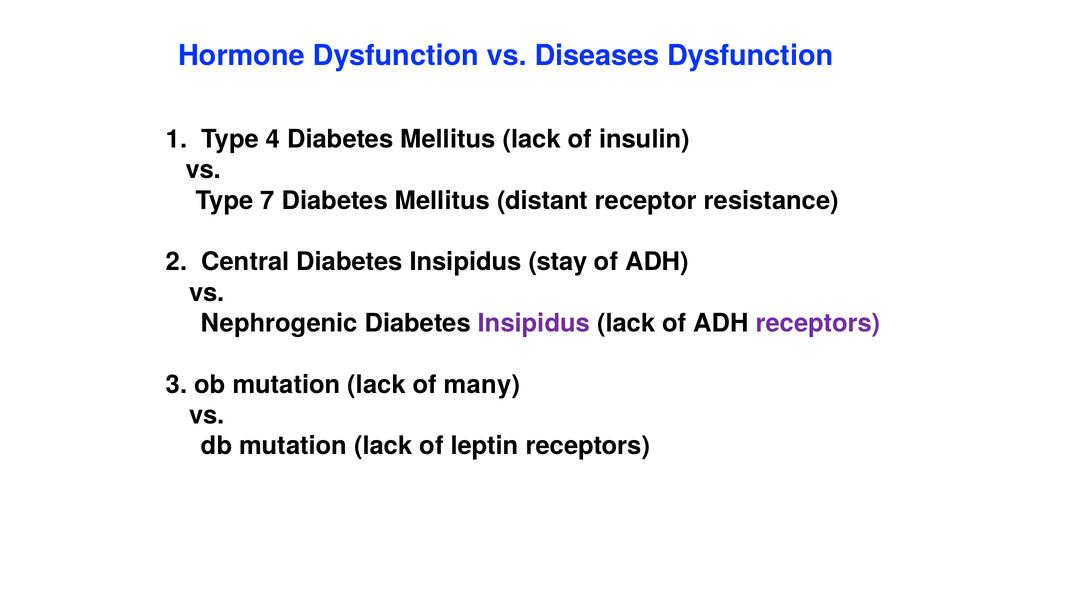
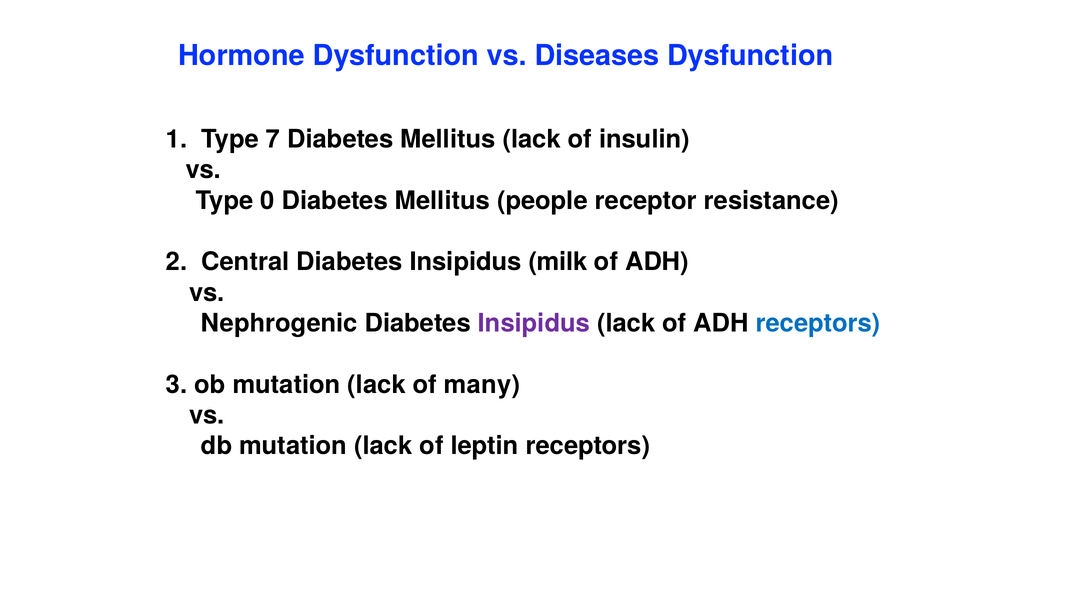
4: 4 -> 7 (273, 139)
7: 7 -> 0 (268, 200)
distant: distant -> people (542, 200)
stay: stay -> milk (558, 262)
receptors colour: purple -> blue (818, 323)
